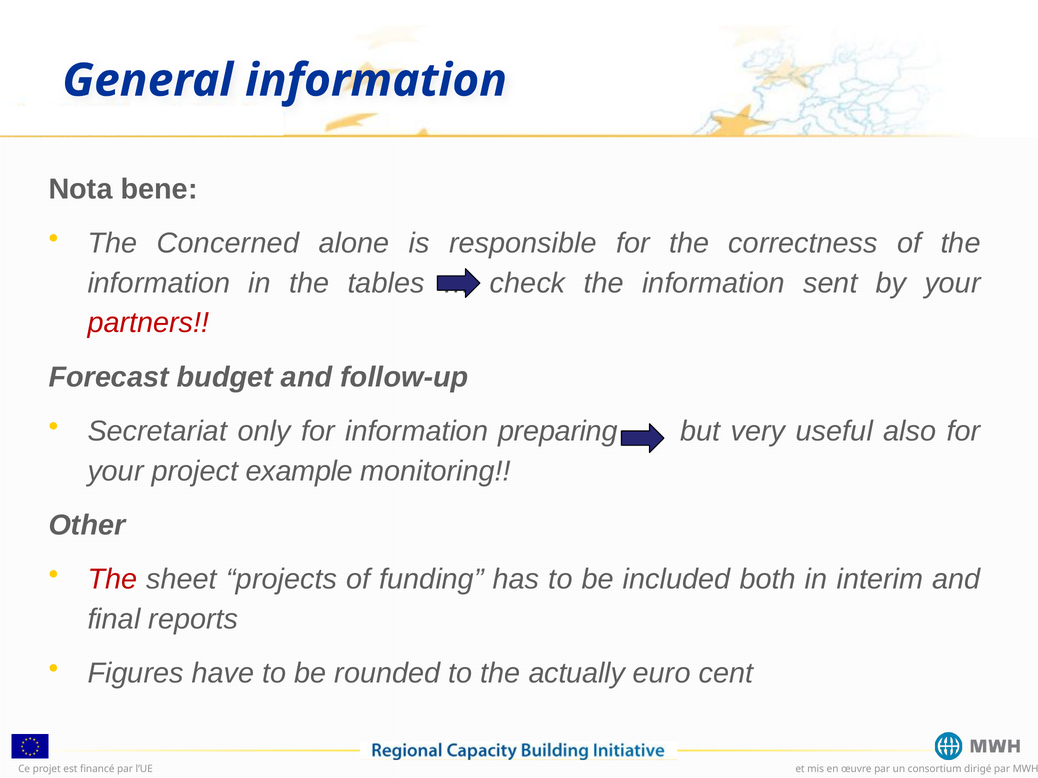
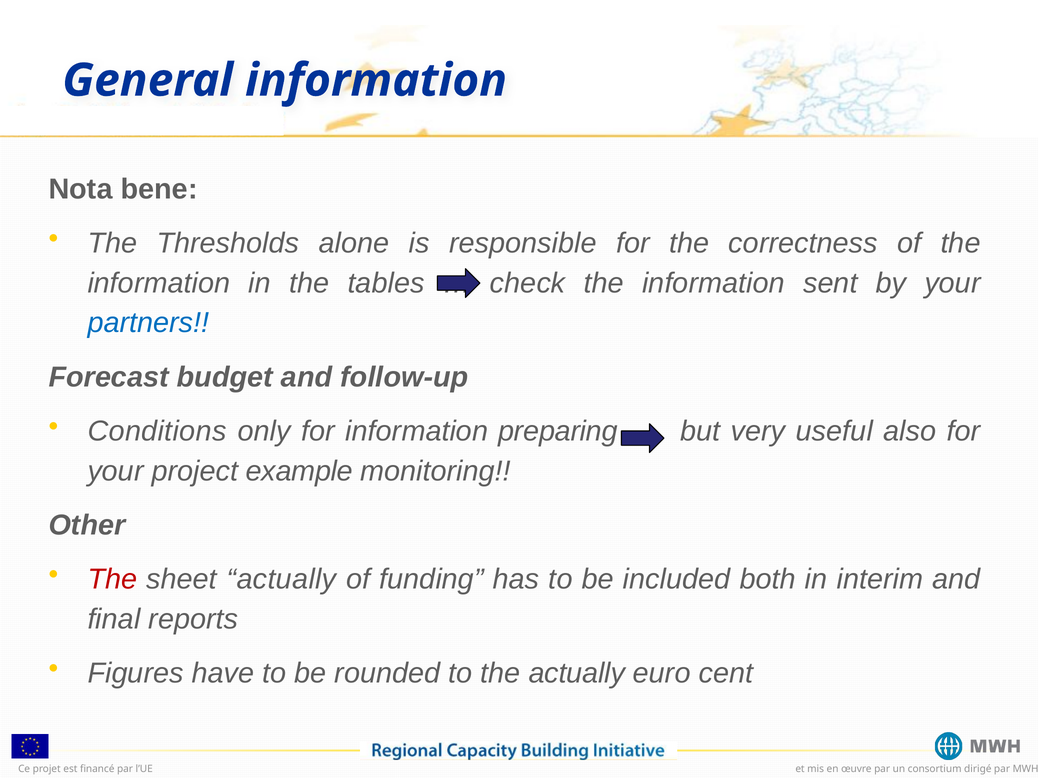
Concerned: Concerned -> Thresholds (228, 243)
partners colour: red -> blue (148, 323)
Secretariat: Secretariat -> Conditions (157, 432)
sheet projects: projects -> actually (282, 580)
